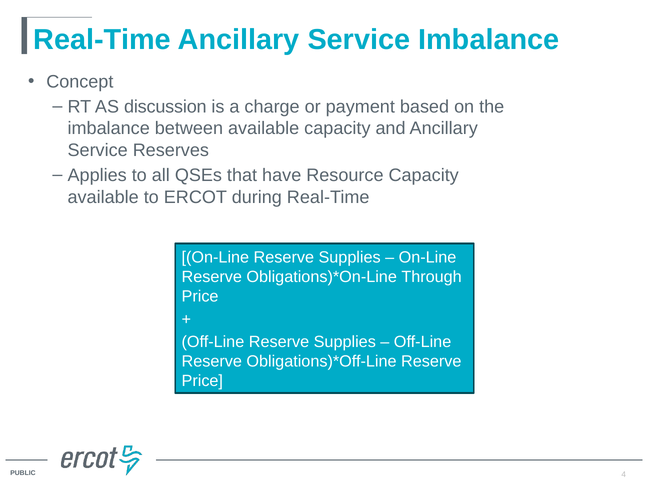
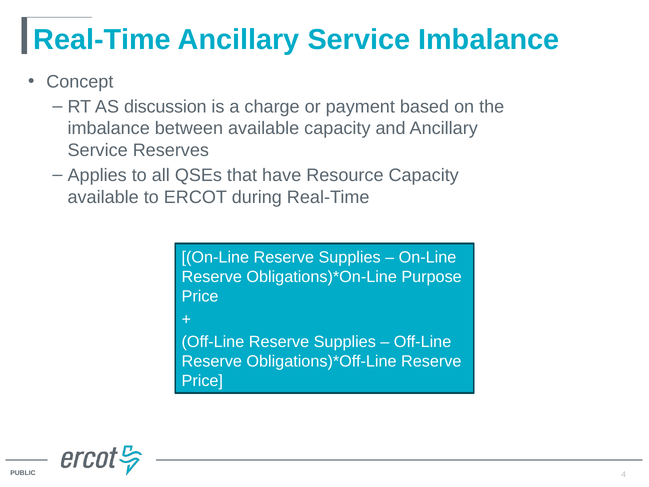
Through: Through -> Purpose (432, 277)
